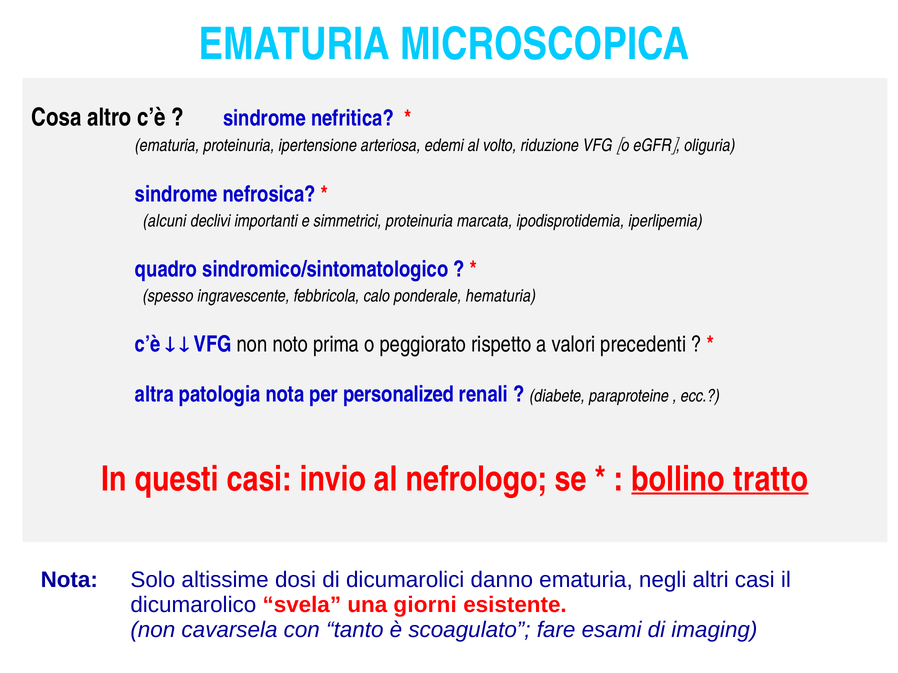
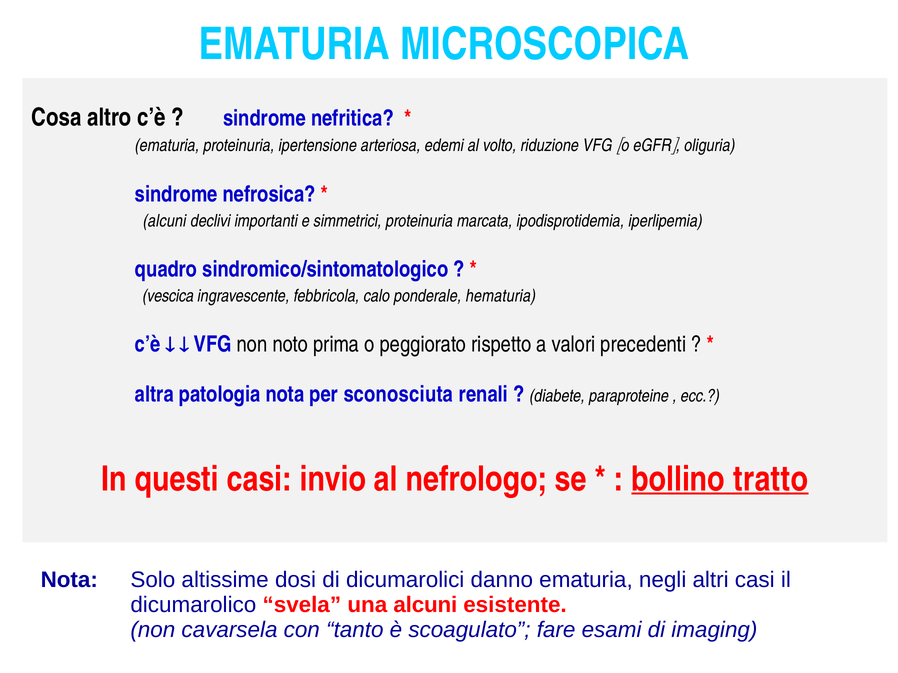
spesso: spesso -> vescica (168, 296)
personalized: personalized -> sconosciuta (398, 395)
una giorni: giorni -> alcuni (425, 605)
